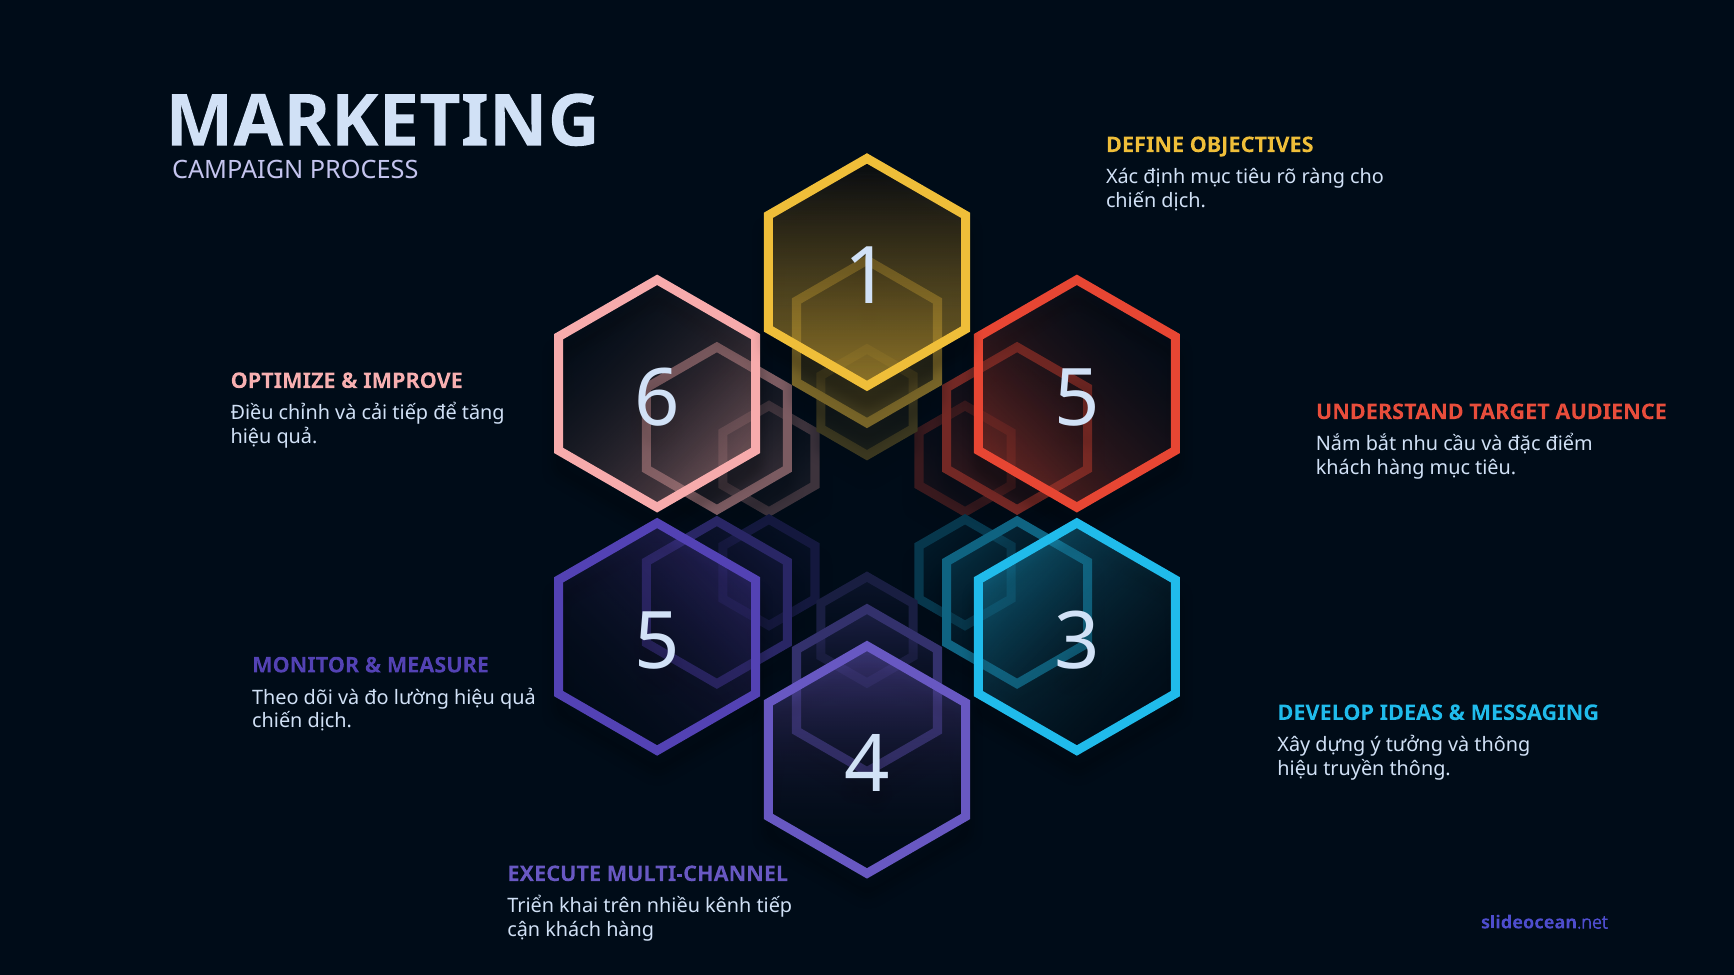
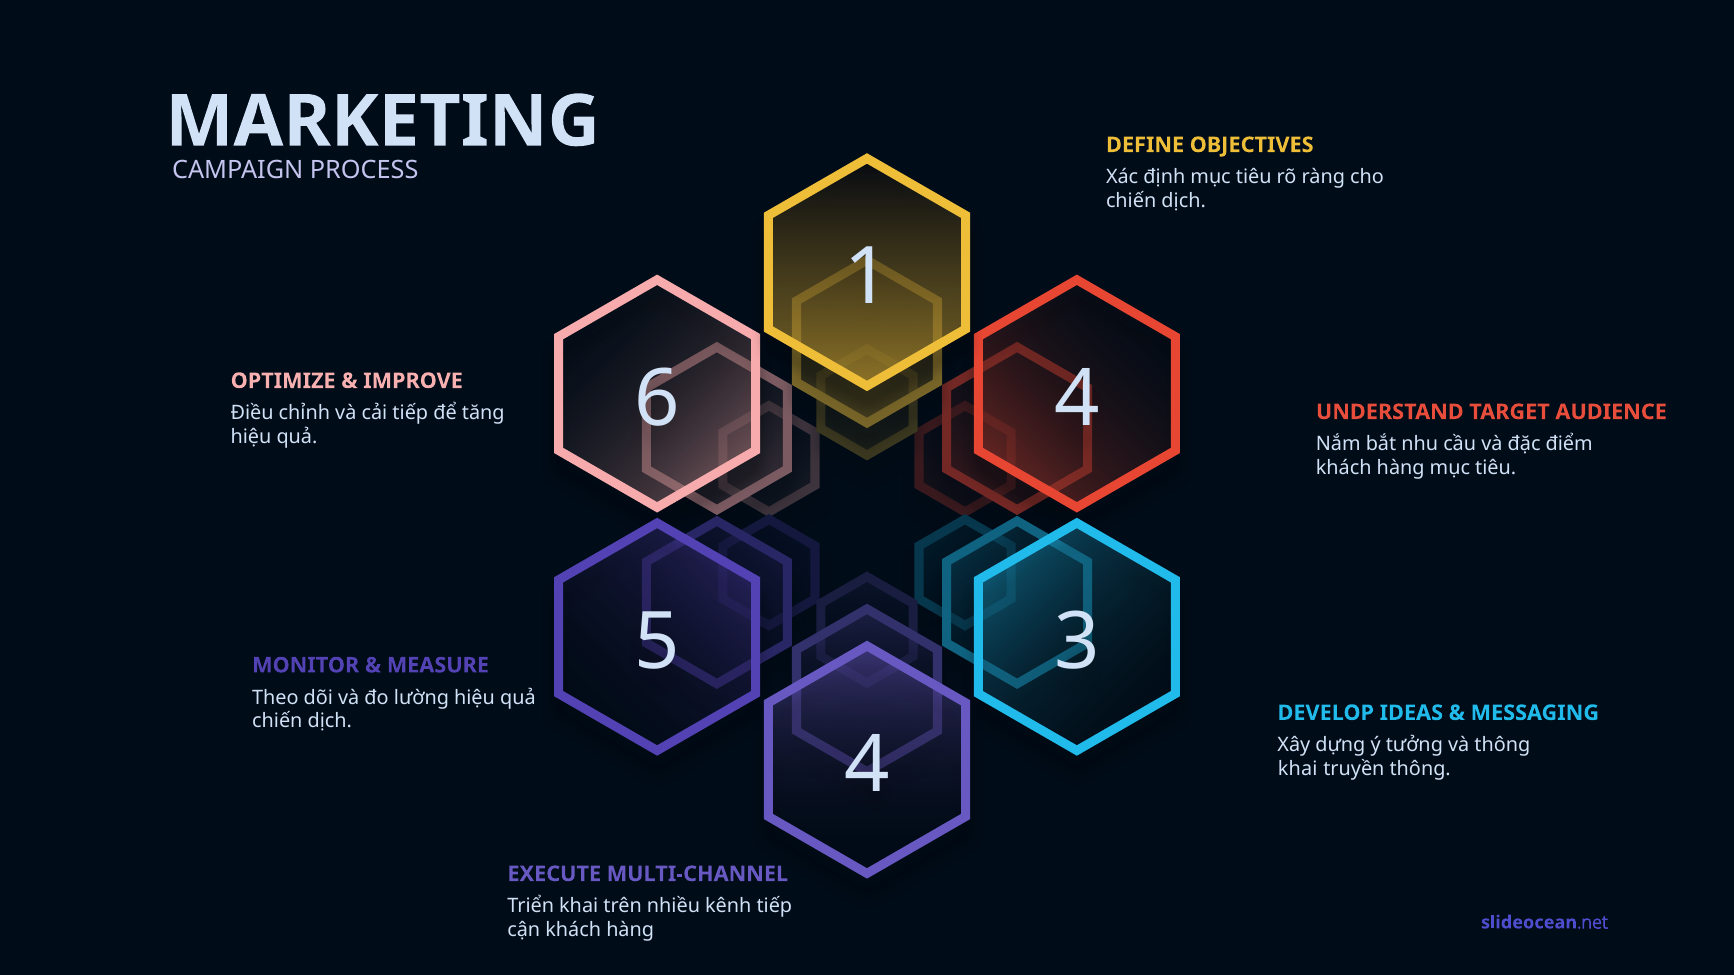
6 5: 5 -> 4 (1077, 399)
hiệu: hiệu -> khai (1298, 769)
